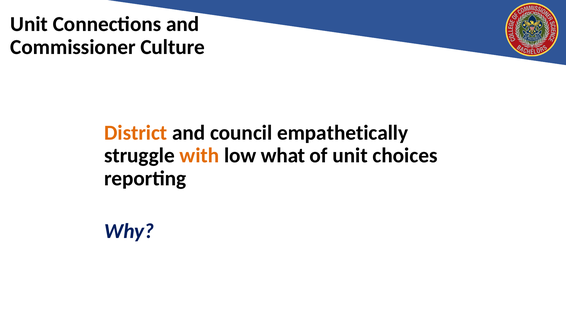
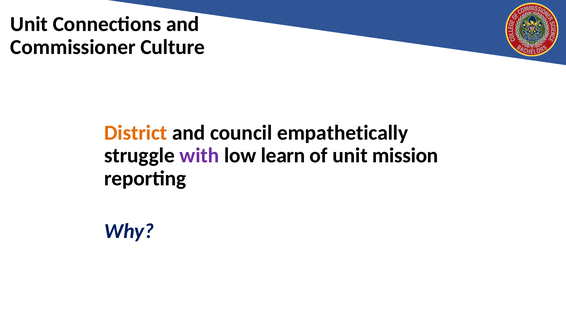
with colour: orange -> purple (199, 155)
what: what -> learn (283, 155)
choices: choices -> mission (405, 155)
